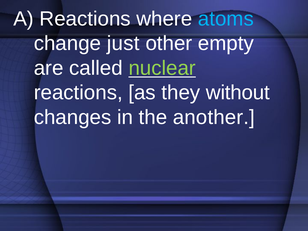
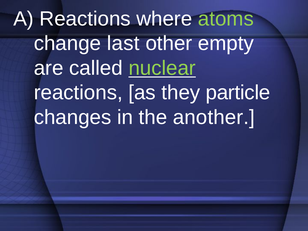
atoms colour: light blue -> light green (226, 19)
just: just -> last (123, 43)
without: without -> particle (238, 93)
